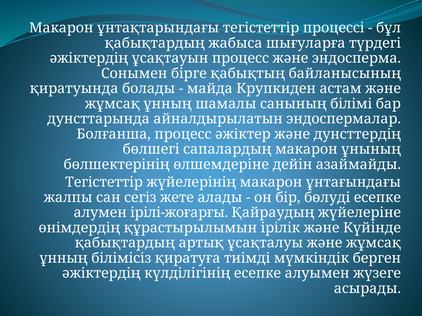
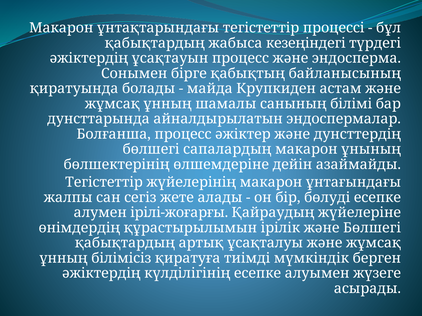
шығуларға: шығуларға -> кезеңiндегi (306, 43)
және Күйiнде: Күйiнде -> Бөлшегi (372, 228)
